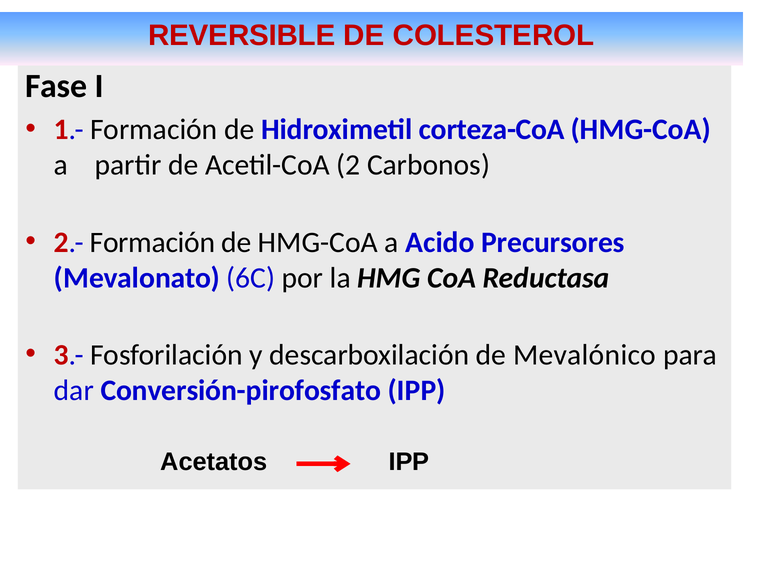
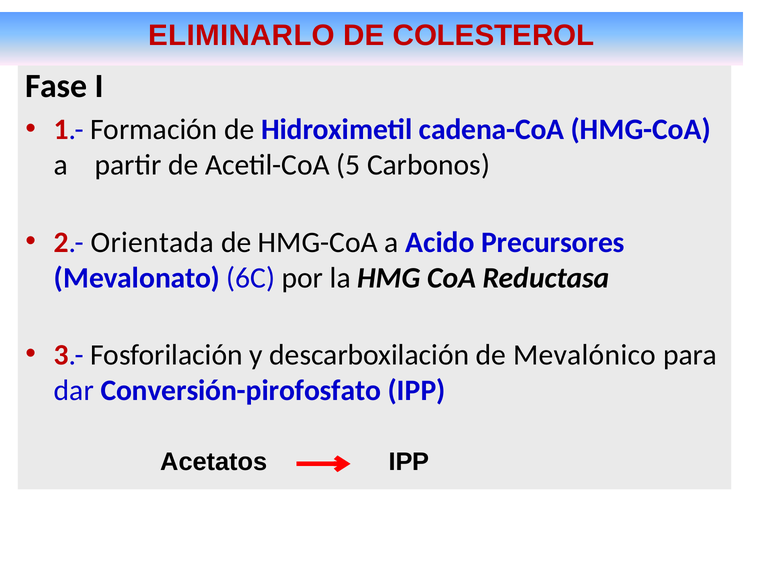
REVERSIBLE: REVERSIBLE -> ELIMINARLO (242, 35)
corteza-CoA: corteza-CoA -> cadena-CoA (492, 130)
2: 2 -> 5 (348, 165)
2.- Formación: Formación -> Orientada (152, 242)
